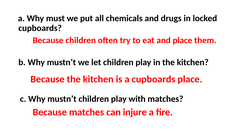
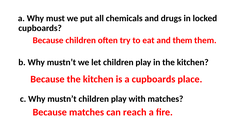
and place: place -> them (182, 40)
injure: injure -> reach (135, 113)
